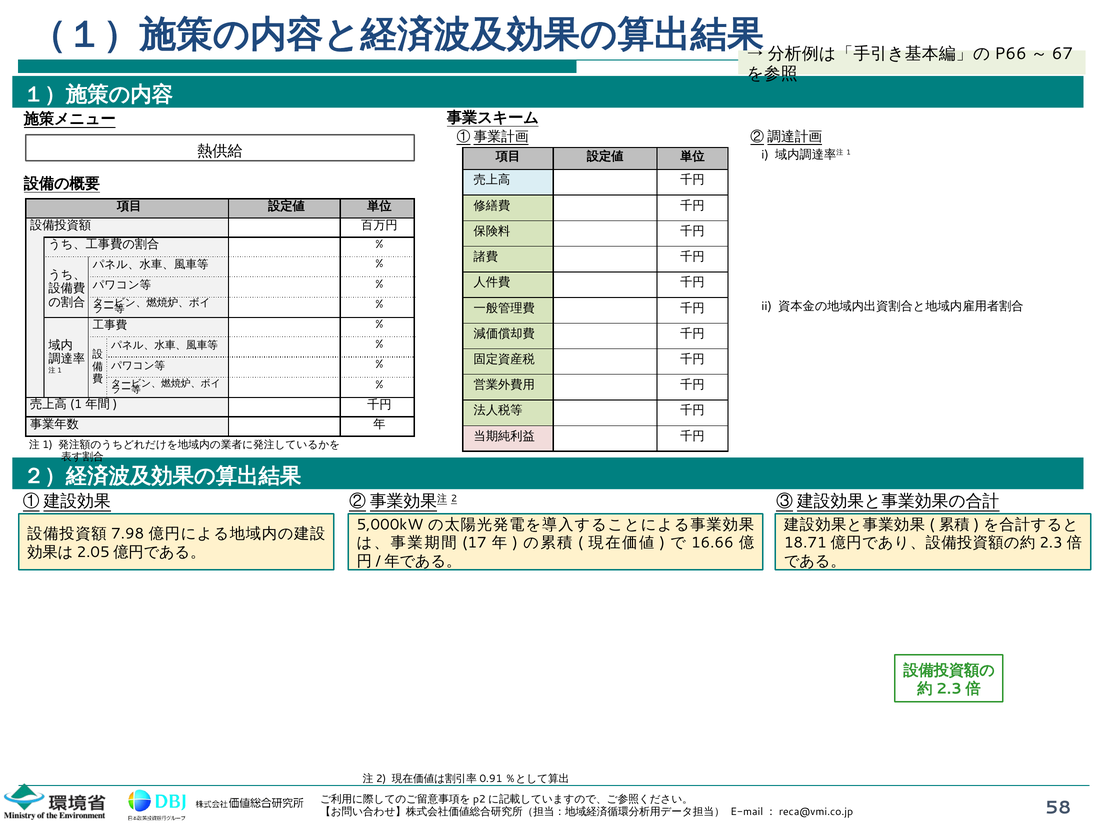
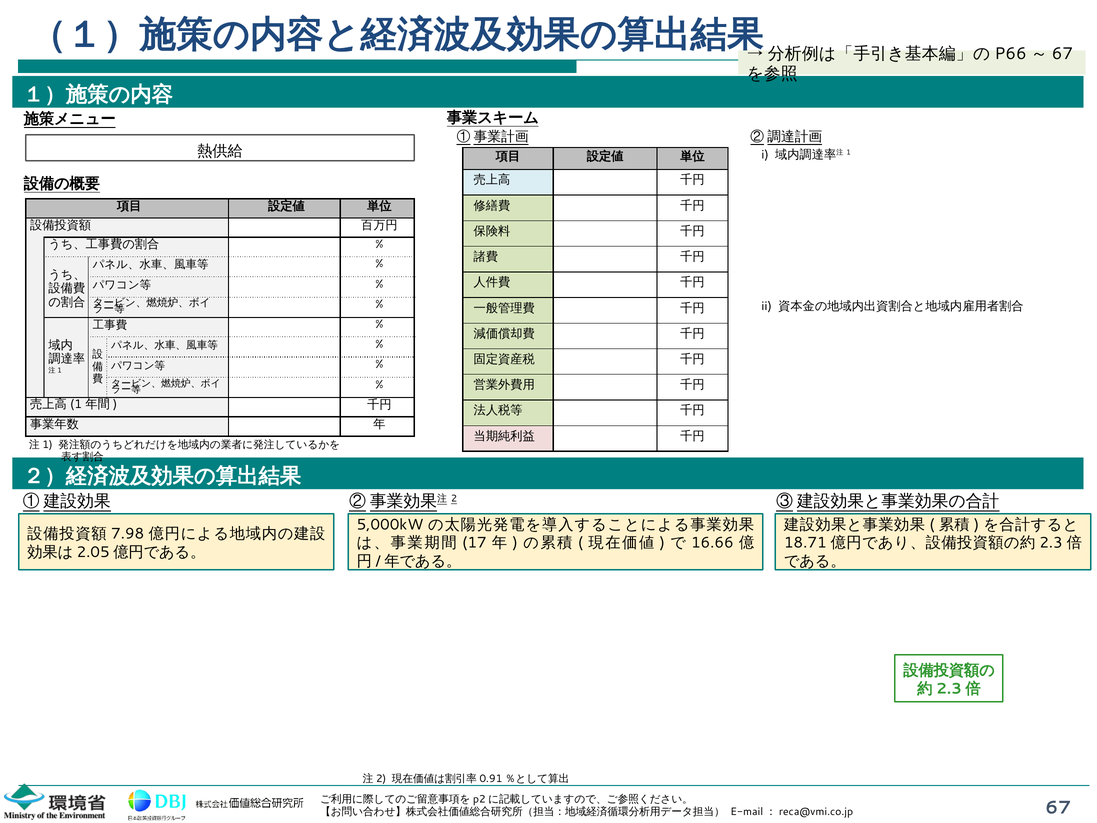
58: 58 -> 67 (1058, 807)
